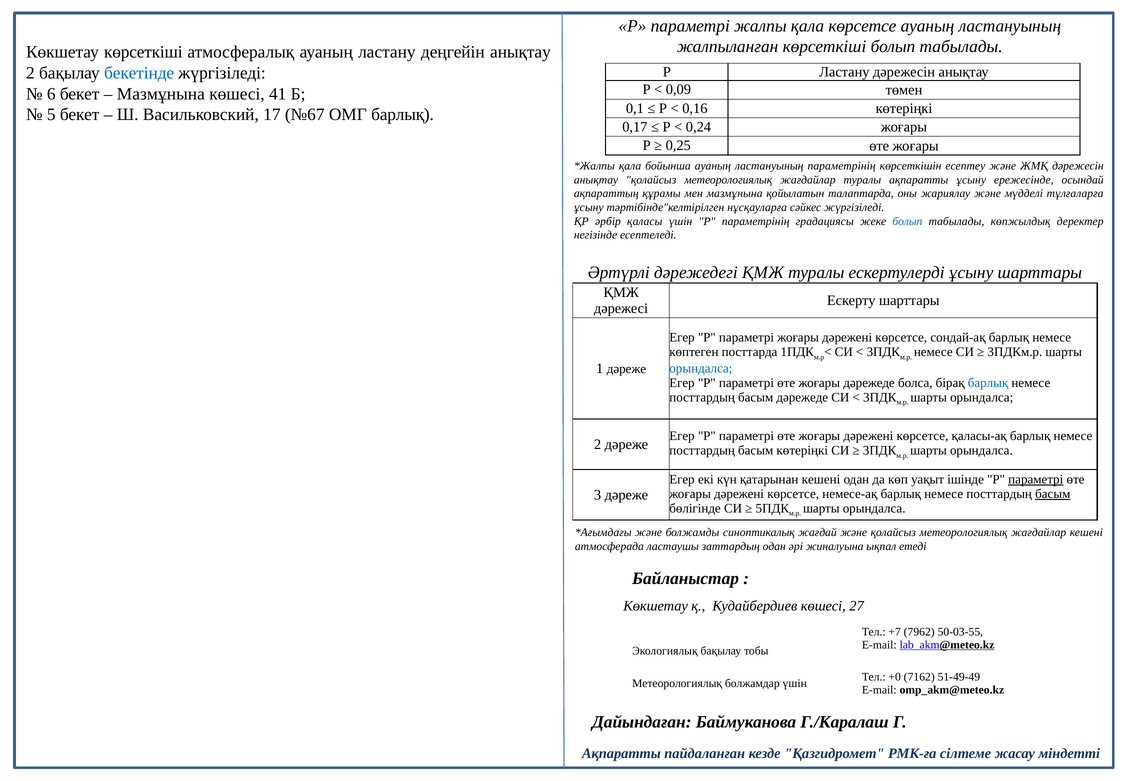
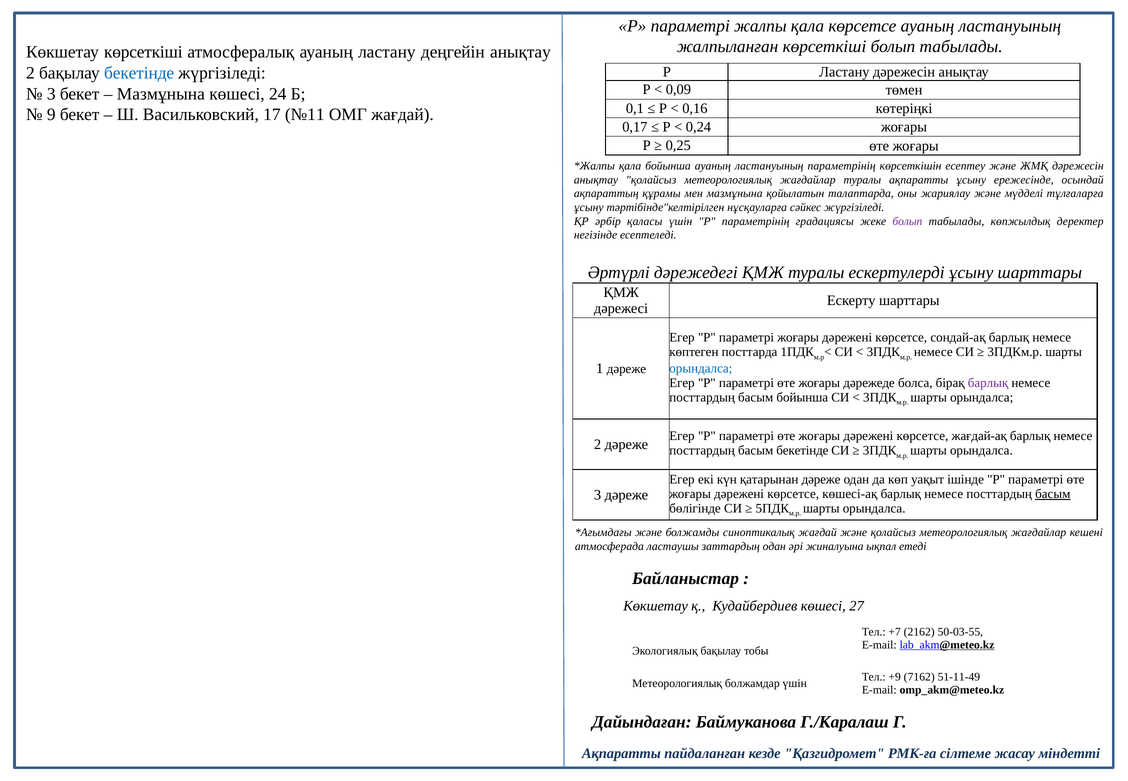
6: 6 -> 3 (51, 94)
41: 41 -> 24 (278, 94)
5: 5 -> 9 (51, 115)
№67: №67 -> №11 (305, 115)
ОМГ барлық: барлық -> жағдай (402, 115)
болып colour: blue -> purple (907, 221)
барлық colour: blue -> purple (988, 383)
басым дәрежеде: дәрежеде -> бойынша (802, 397)
қаласы-ақ: қаласы-ақ -> жағдай-ақ (979, 436)
басым көтеріңкі: көтеріңкі -> бекетінде (802, 450)
қатарынан кешені: кешені -> дәреже (821, 479)
параметрі underline: present -> none (1036, 479)
немесе-ақ: немесе-ақ -> көшесі-ақ (850, 494)
7962: 7962 -> 2162 (919, 632)
+0: +0 -> +9 (895, 677)
51-49-49: 51-49-49 -> 51-11-49 (959, 677)
